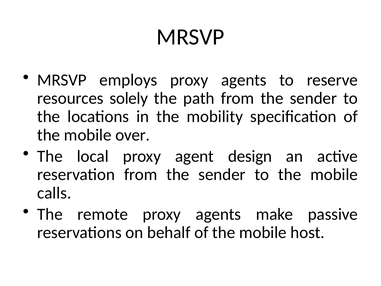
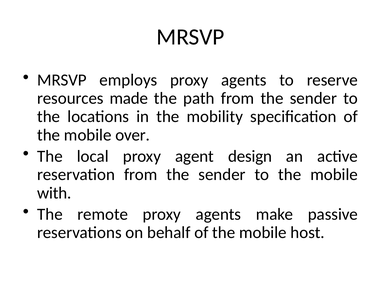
solely: solely -> made (129, 98)
calls: calls -> with (54, 193)
